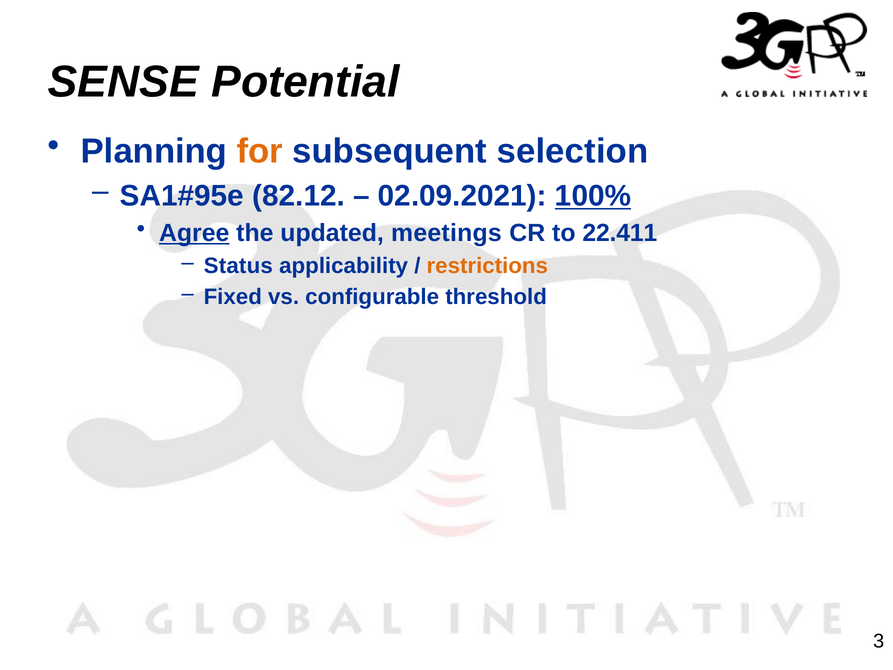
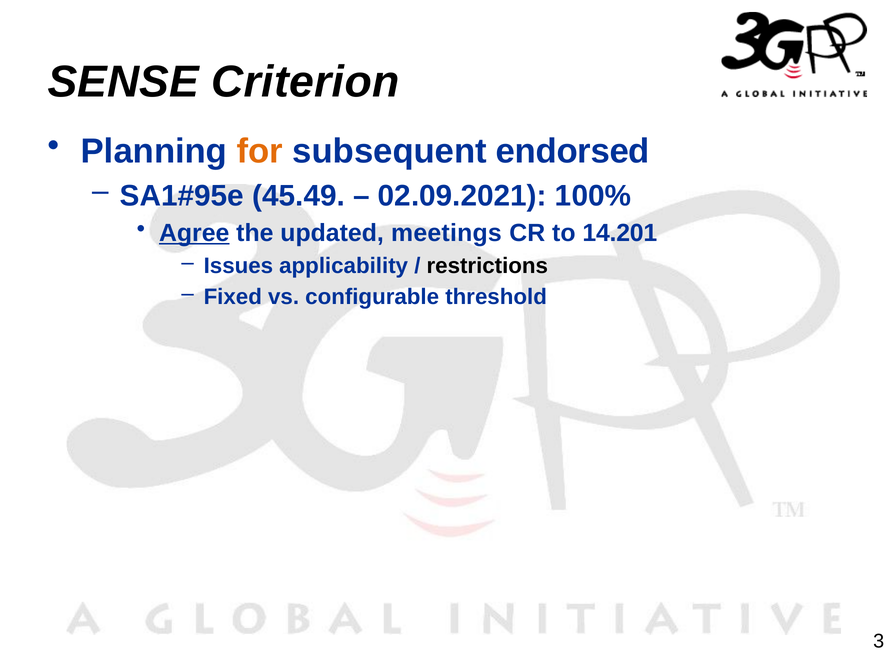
Potential: Potential -> Criterion (305, 82)
selection: selection -> endorsed (573, 151)
82.12: 82.12 -> 45.49 (299, 196)
100% underline: present -> none (593, 196)
22.411: 22.411 -> 14.201 (620, 233)
Status: Status -> Issues (238, 266)
restrictions colour: orange -> black (487, 266)
